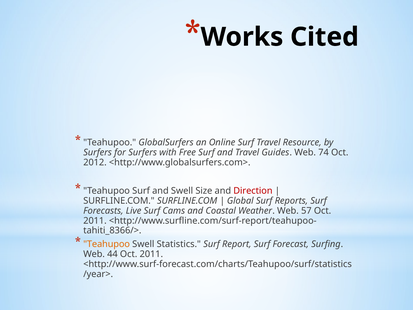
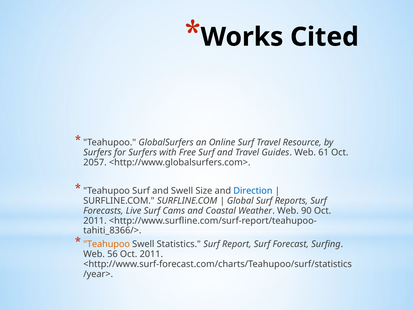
74: 74 -> 61 (324, 152)
2012: 2012 -> 2057 (95, 162)
Direction colour: red -> blue (253, 191)
57: 57 -> 90 (306, 211)
44: 44 -> 56 (112, 254)
